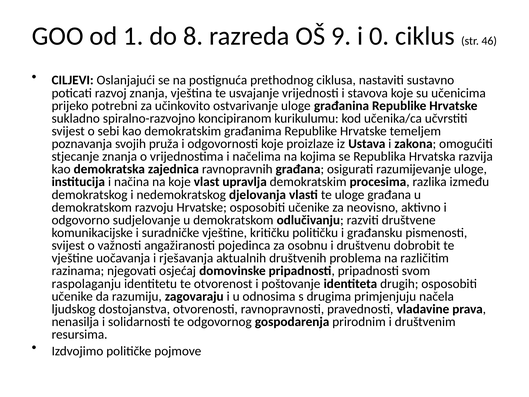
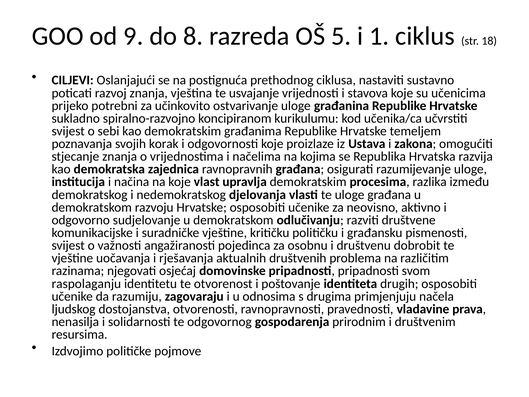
1: 1 -> 9 (133, 36)
9: 9 -> 5 (341, 36)
0: 0 -> 1 (379, 36)
46: 46 -> 18 (489, 41)
pruža: pruža -> korak (164, 144)
